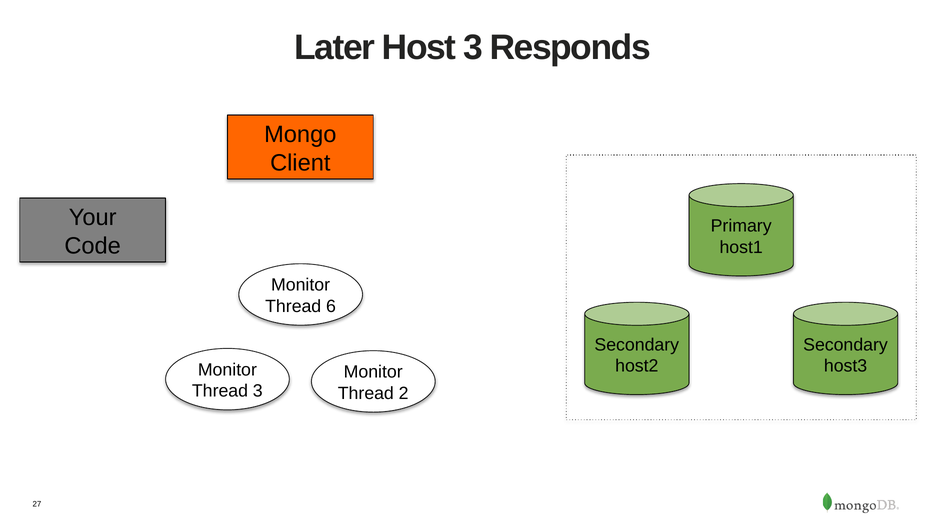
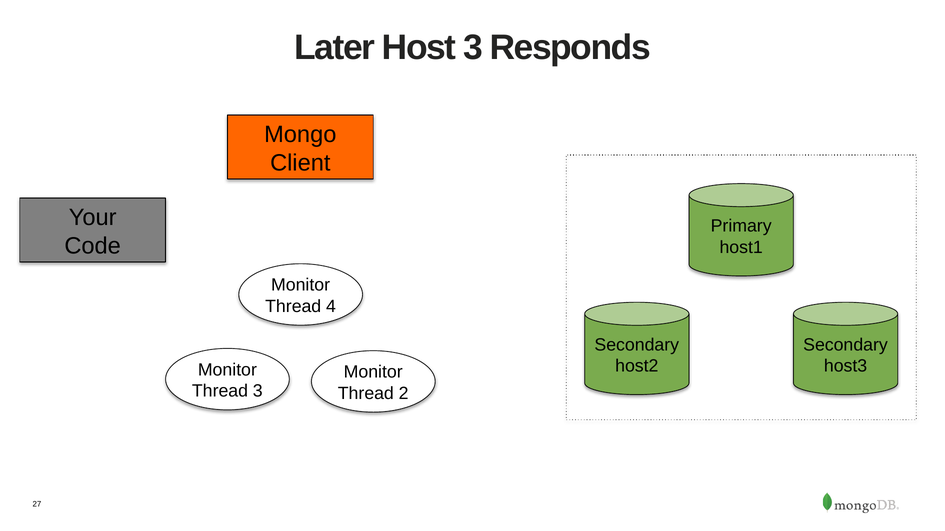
6: 6 -> 4 (331, 307)
